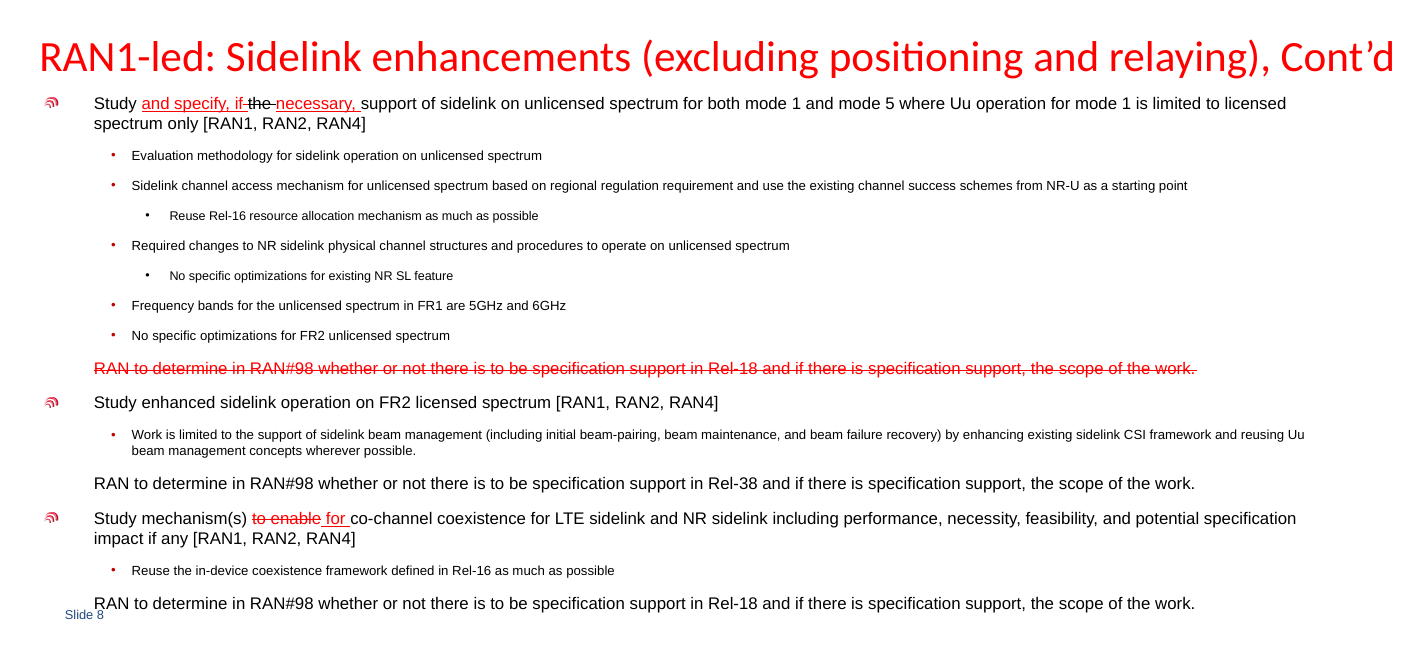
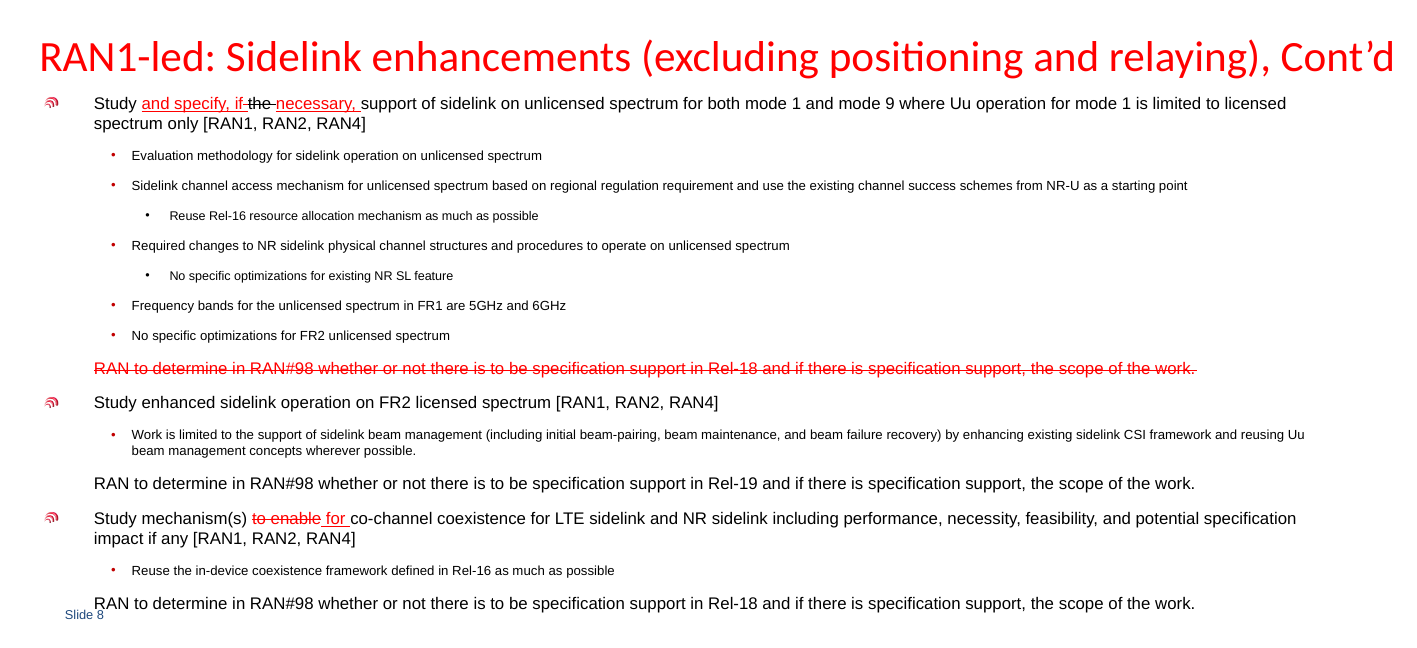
5: 5 -> 9 (890, 104)
Rel-38: Rel-38 -> Rel-19 (733, 484)
